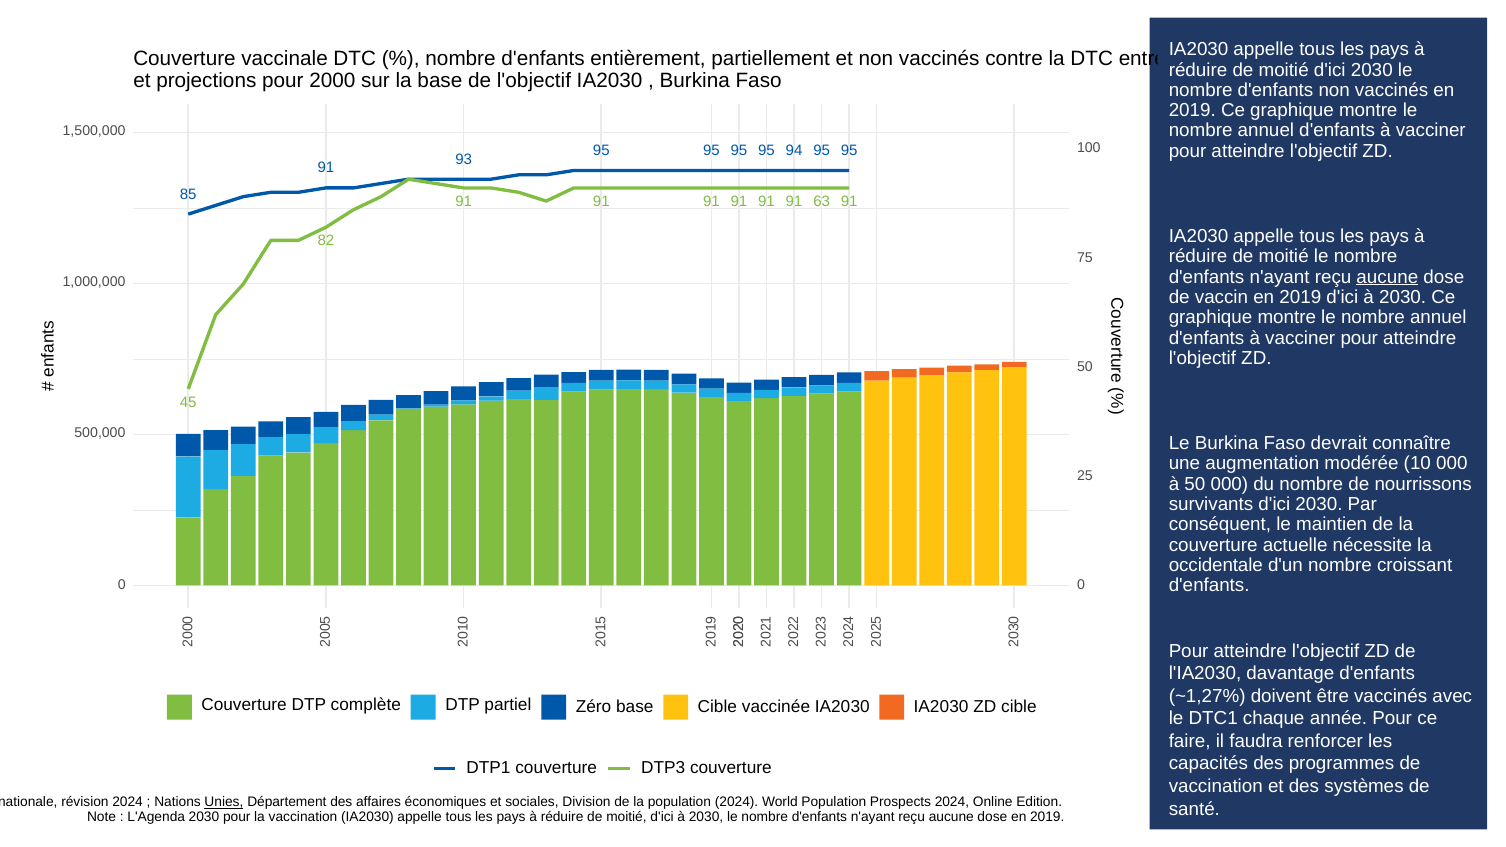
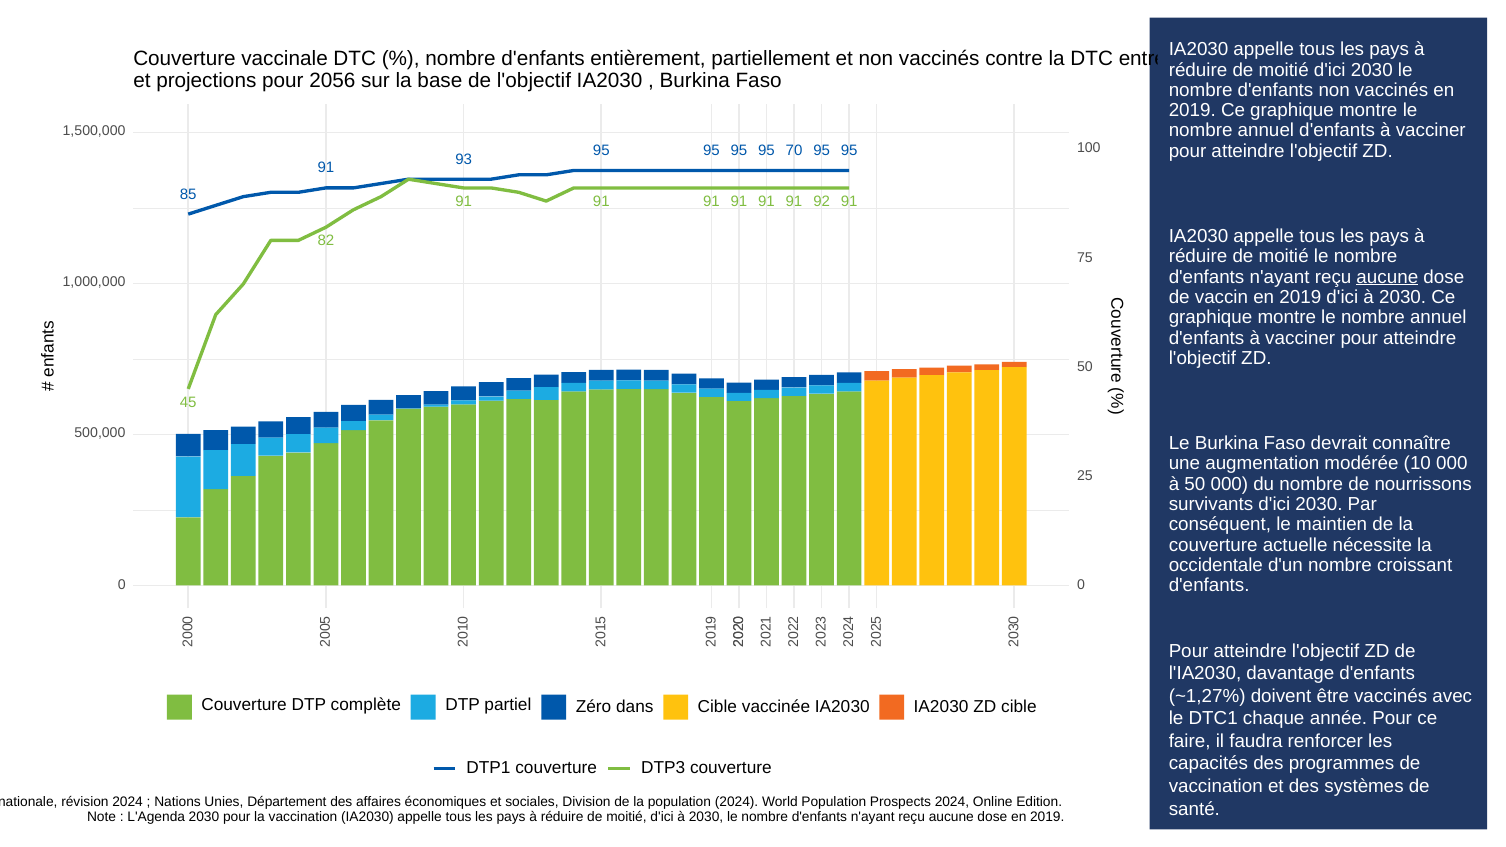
pour 2000: 2000 -> 2056 (332, 81)
94: 94 -> 70 (794, 150)
63: 63 -> 92 (822, 202)
Zéro base: base -> dans (635, 707)
Unies underline: present -> none (224, 803)
